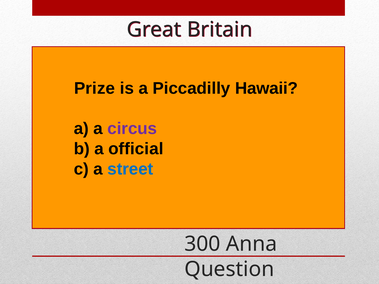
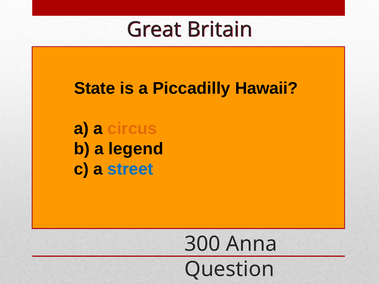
Prize: Prize -> State (95, 88)
circus colour: purple -> orange (132, 129)
official: official -> legend (136, 149)
